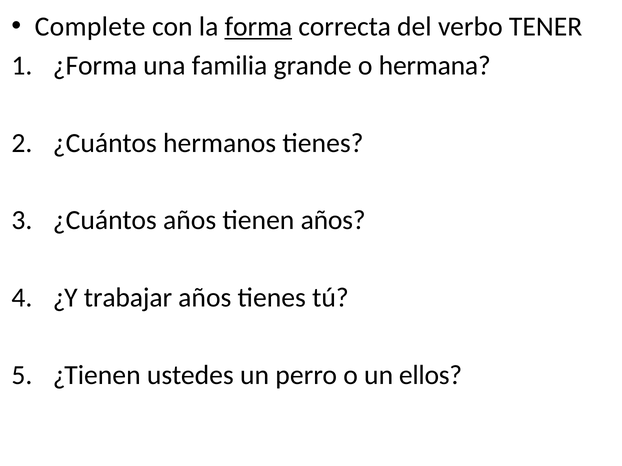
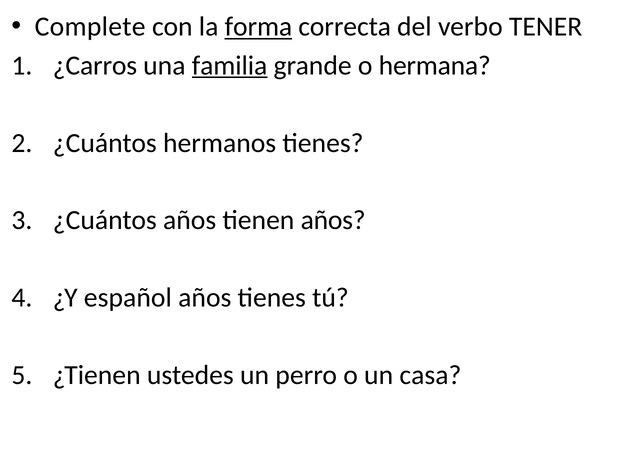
¿Forma: ¿Forma -> ¿Carros (95, 66)
familia underline: none -> present (230, 66)
trabajar: trabajar -> español (128, 298)
ellos: ellos -> casa (430, 376)
